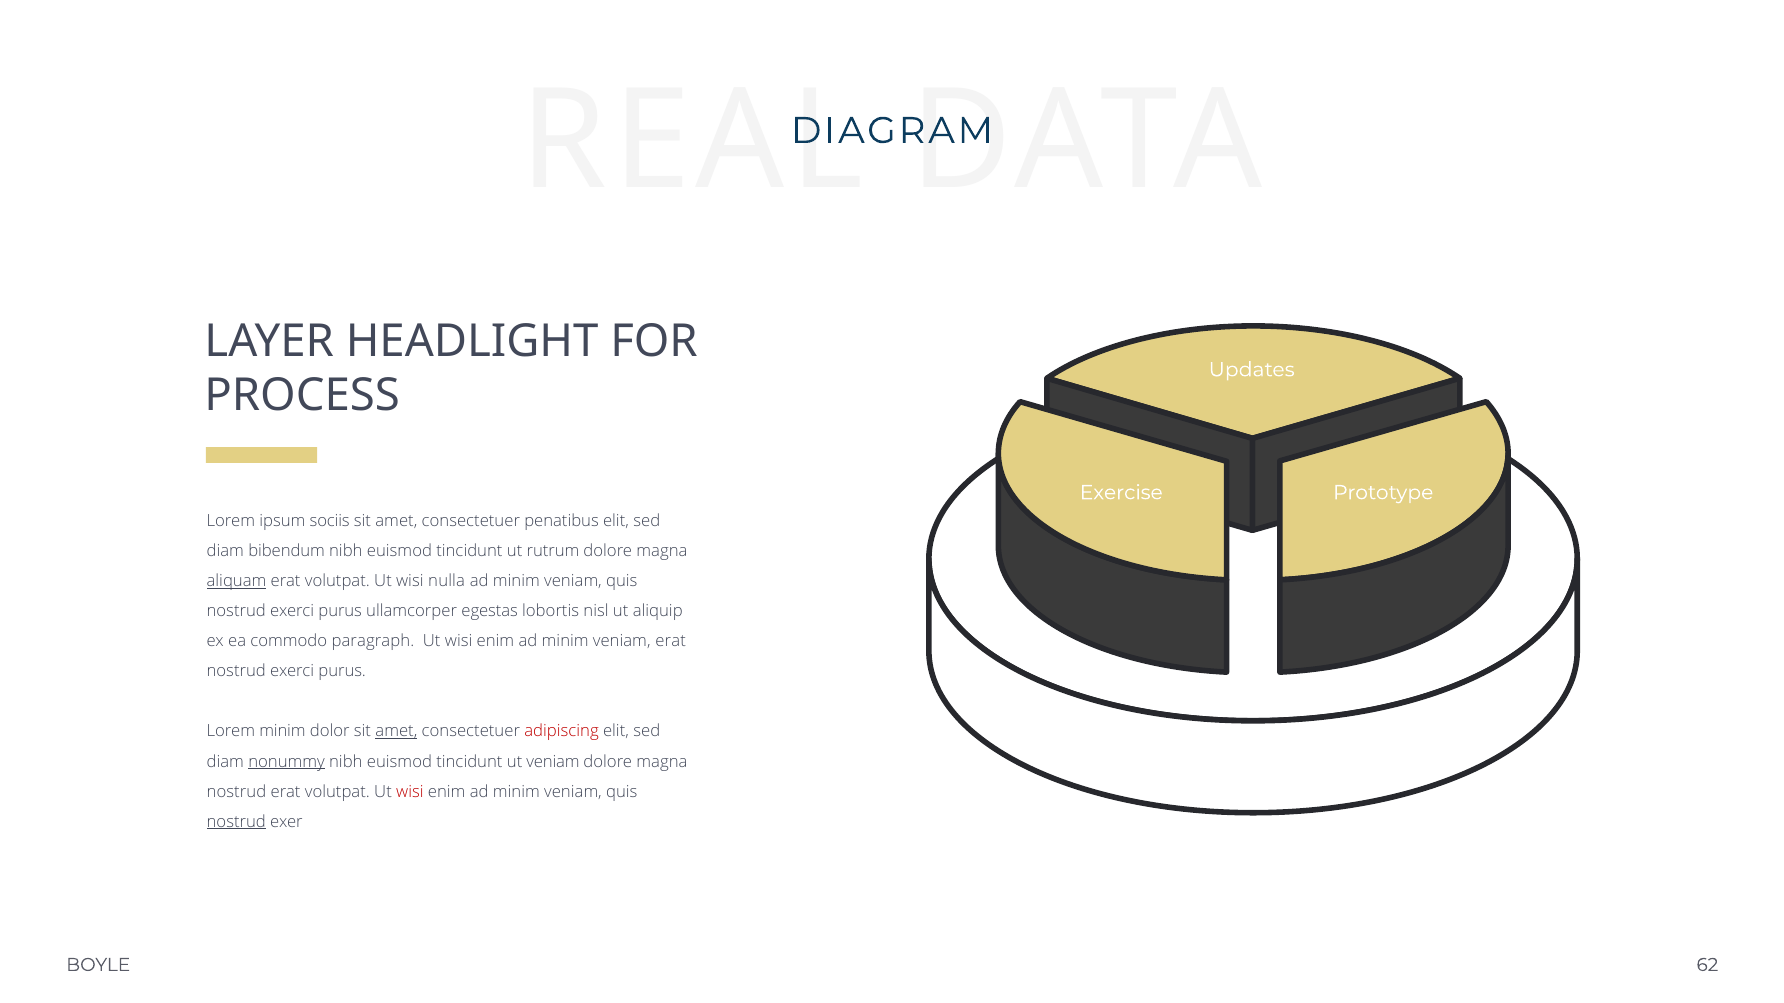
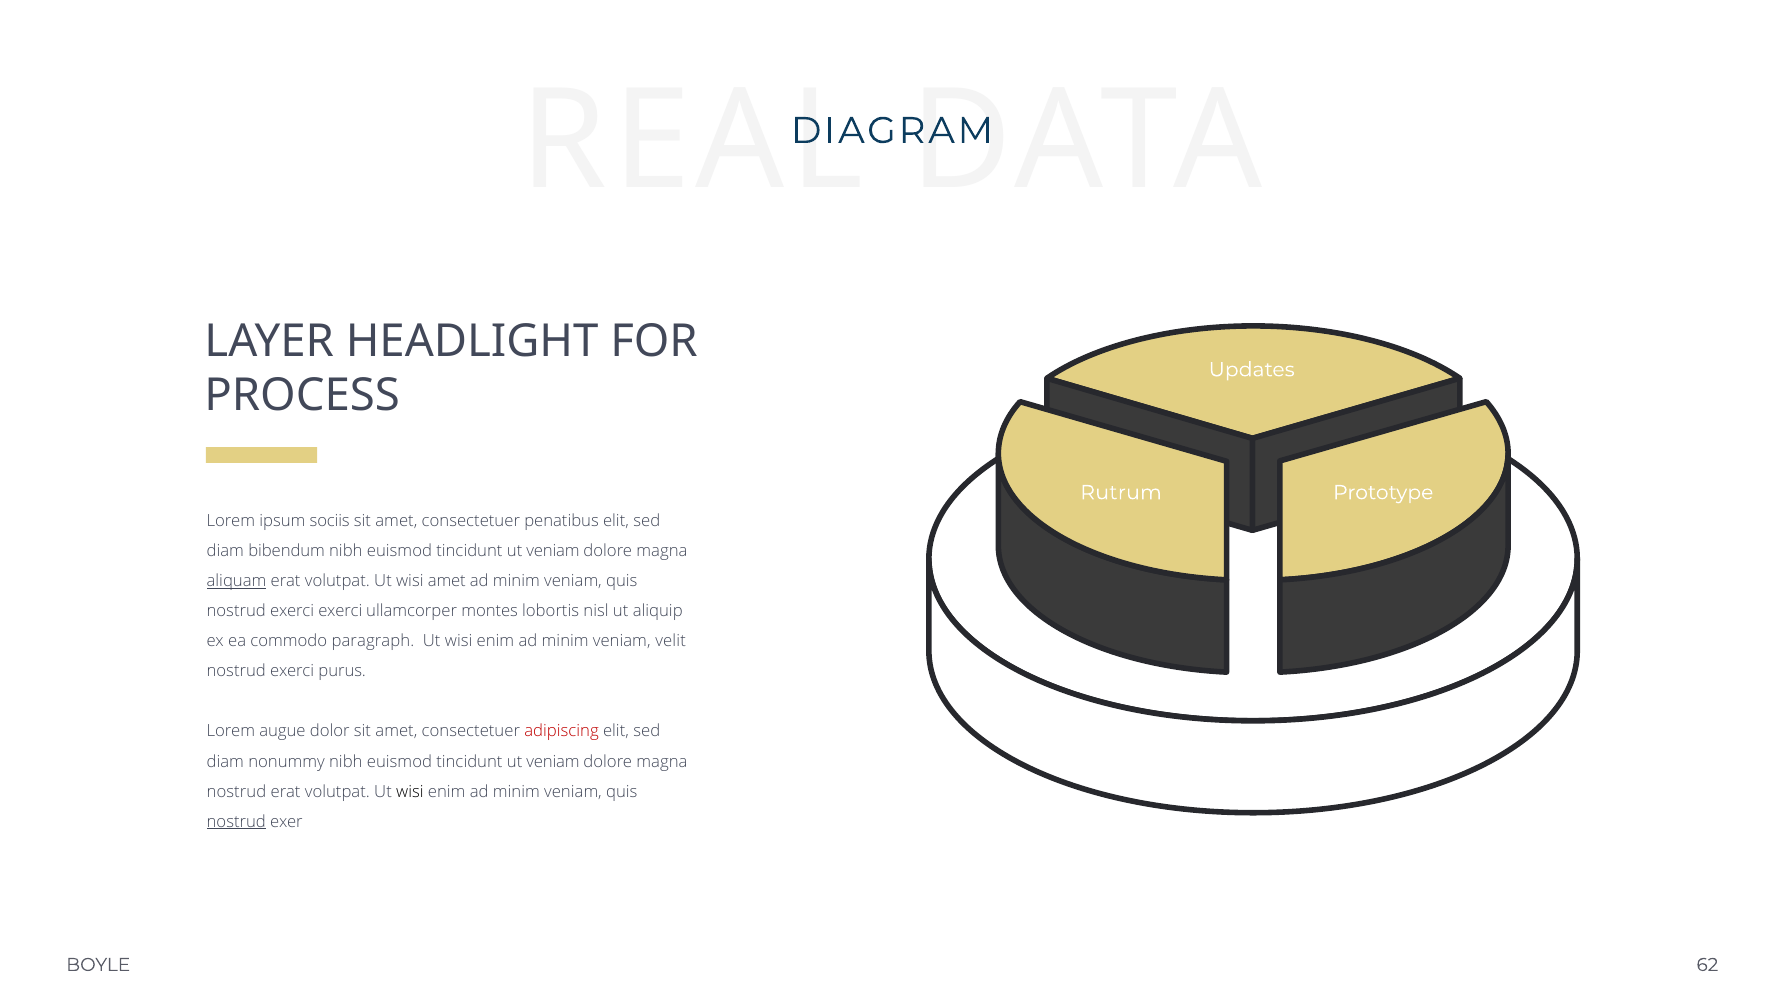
Exercise: Exercise -> Rutrum (1121, 493)
rutrum: rutrum -> veniam (553, 551)
wisi nulla: nulla -> amet (447, 581)
purus: purus -> exerci (340, 611)
egestas: egestas -> montes (490, 611)
veniam erat: erat -> velit (671, 642)
Lorem minim: minim -> augue (282, 732)
amet underline: present -> none (396, 732)
nonummy underline: present -> none (287, 762)
wisi colour: red -> black (410, 792)
